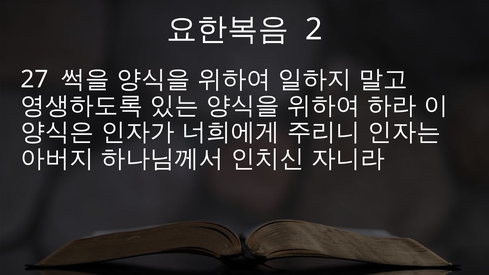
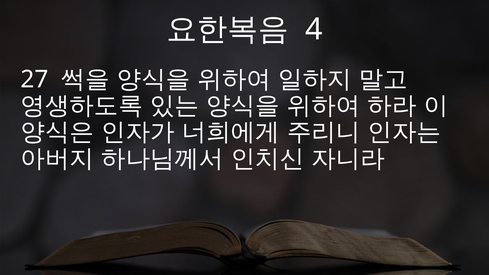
2: 2 -> 4 (314, 29)
